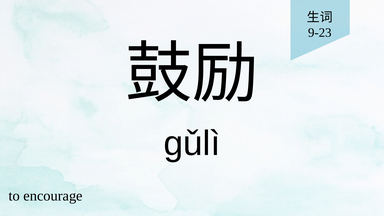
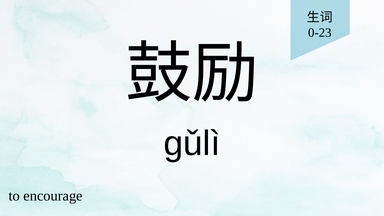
9-23: 9-23 -> 0-23 (320, 33)
